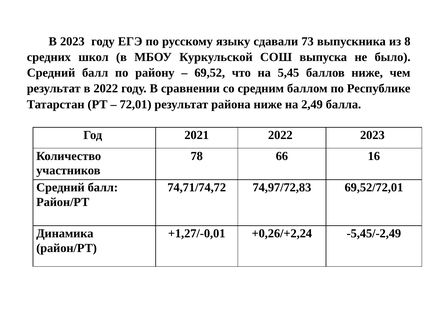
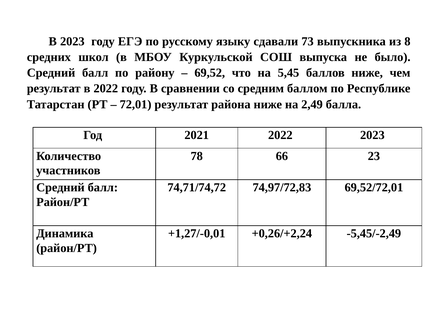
16: 16 -> 23 (374, 156)
